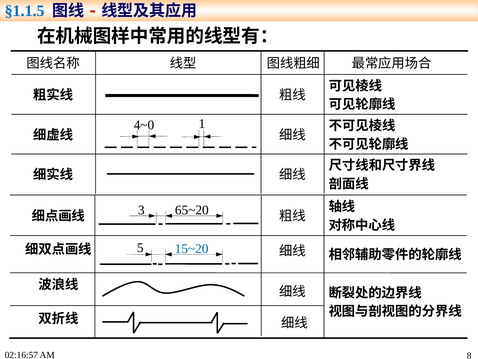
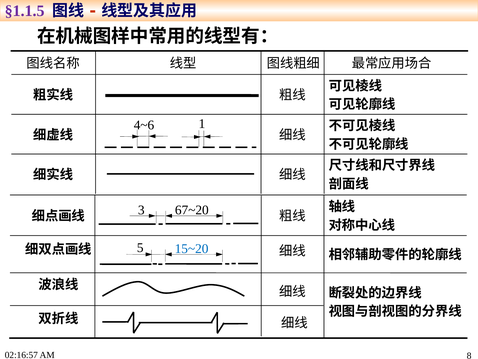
§1.1.5 colour: blue -> purple (25, 11)
4~0: 4~0 -> 4~6 (144, 125)
65~20: 65~20 -> 67~20 (192, 210)
